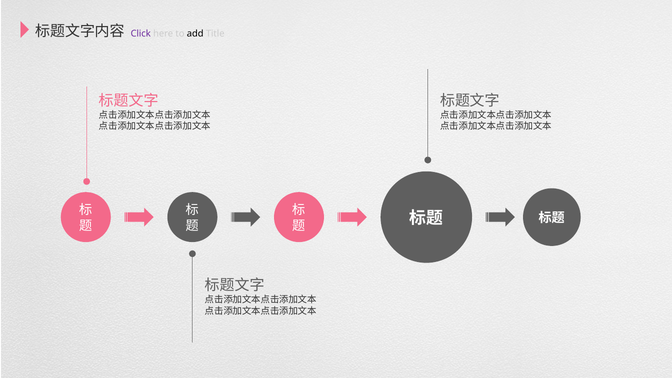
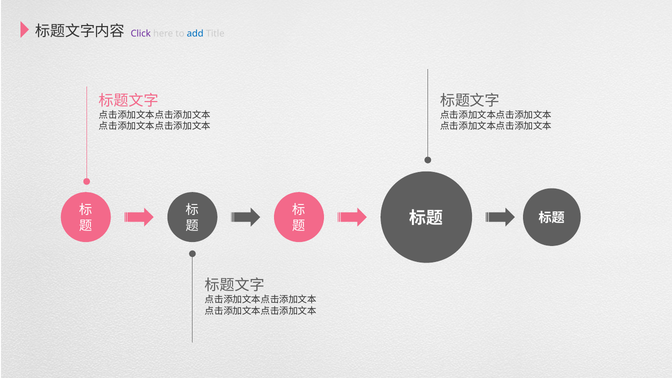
add colour: black -> blue (195, 33)
